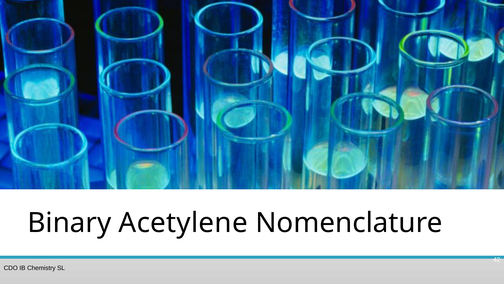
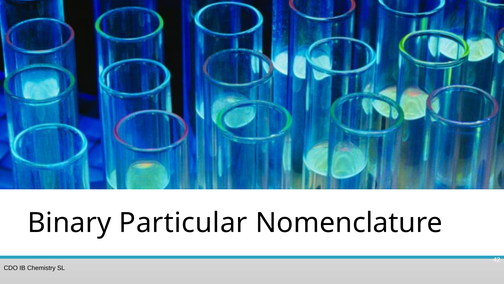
Acetylene: Acetylene -> Particular (183, 223)
